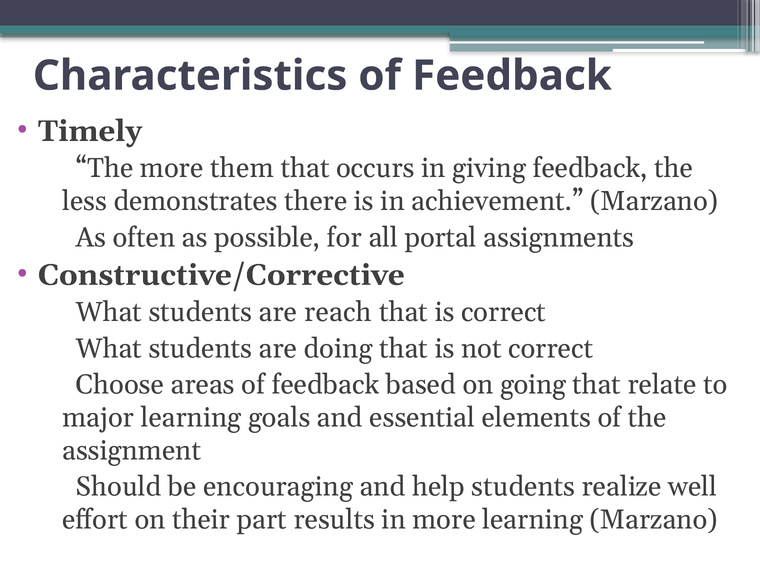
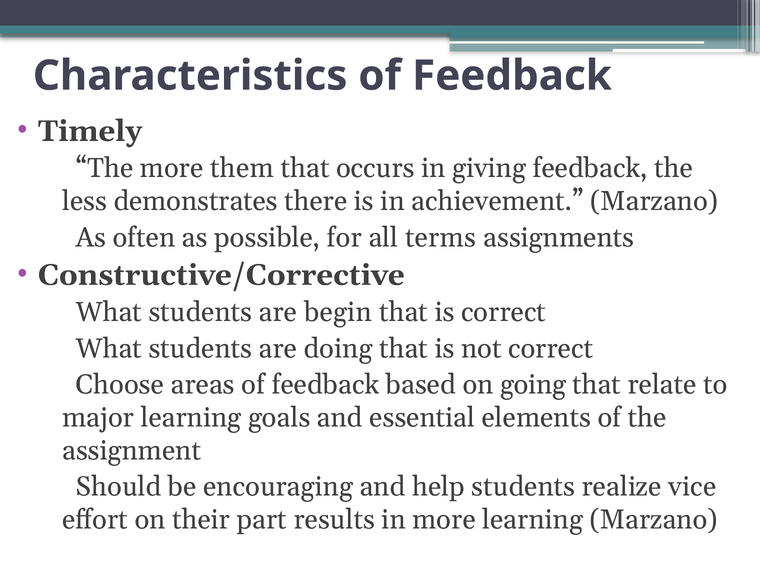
portal: portal -> terms (441, 238)
reach: reach -> begin (338, 312)
well: well -> vice (692, 487)
